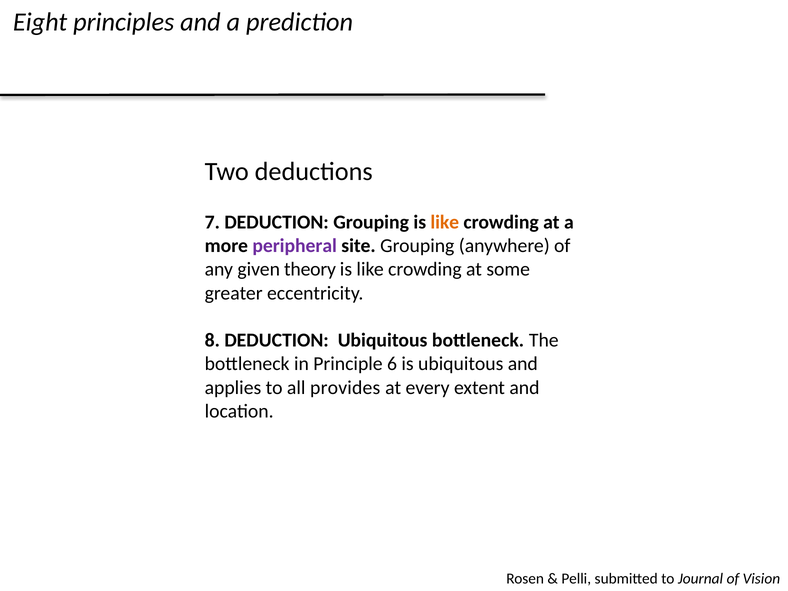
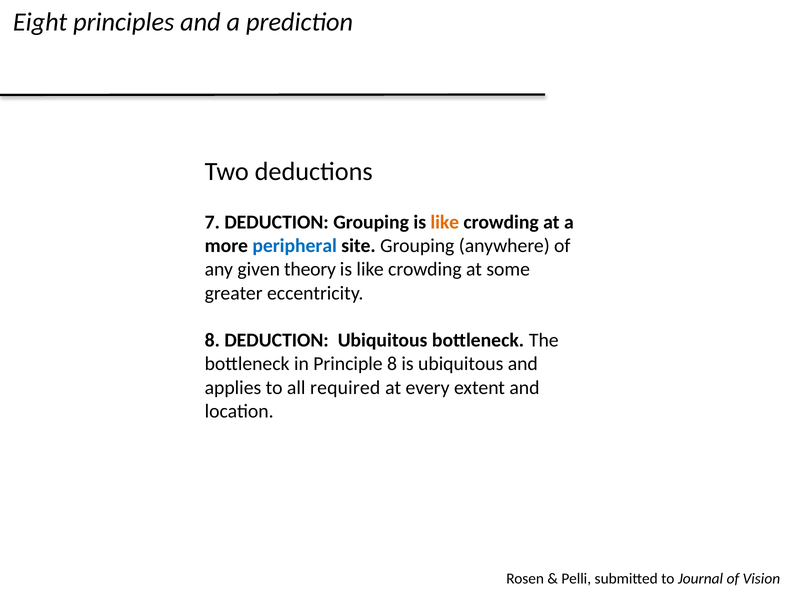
peripheral colour: purple -> blue (295, 246)
Principle 6: 6 -> 8 (392, 364)
provides: provides -> required (345, 388)
